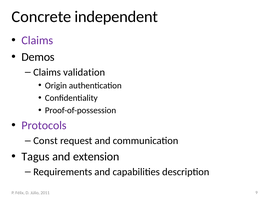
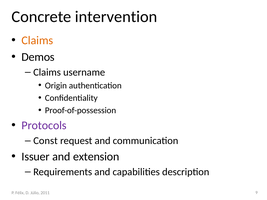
independent: independent -> intervention (116, 17)
Claims colour: purple -> orange (37, 40)
validation: validation -> username (84, 72)
Tagus: Tagus -> Issuer (36, 157)
